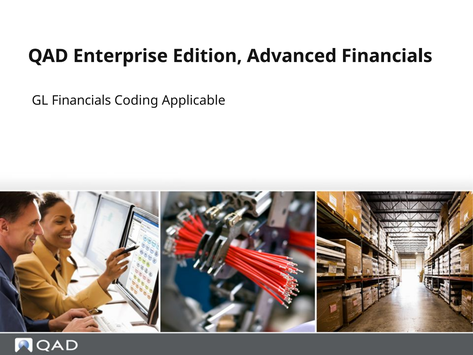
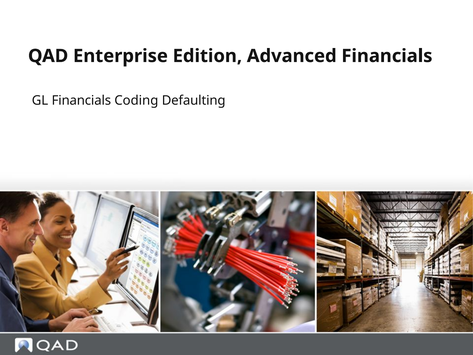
Applicable: Applicable -> Defaulting (194, 100)
